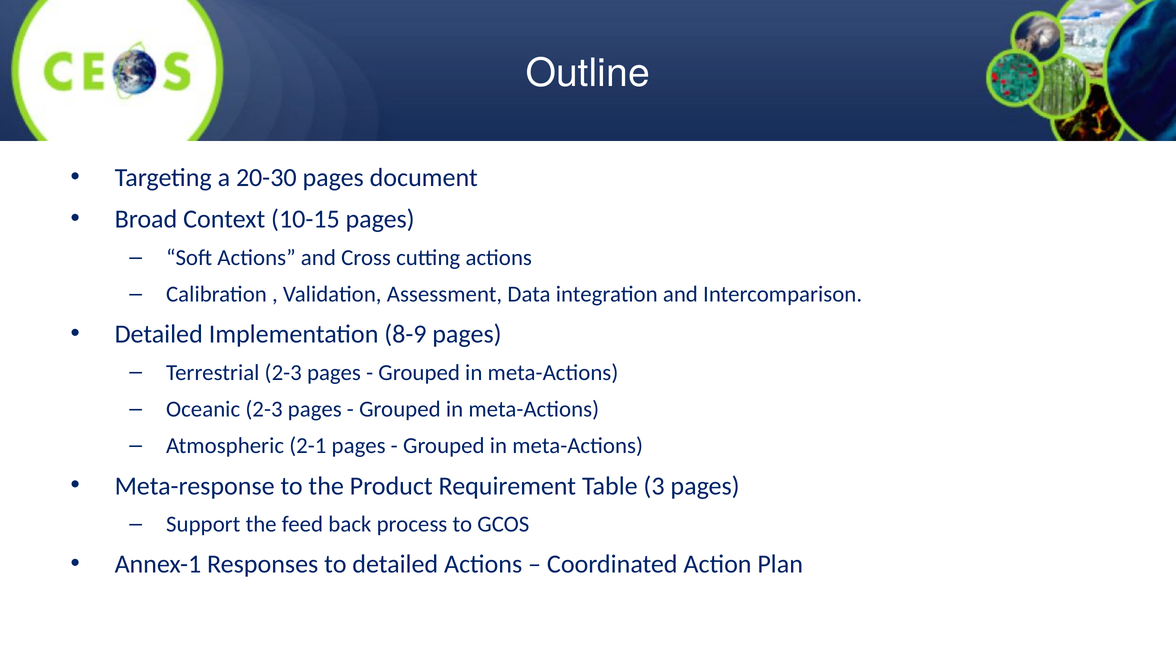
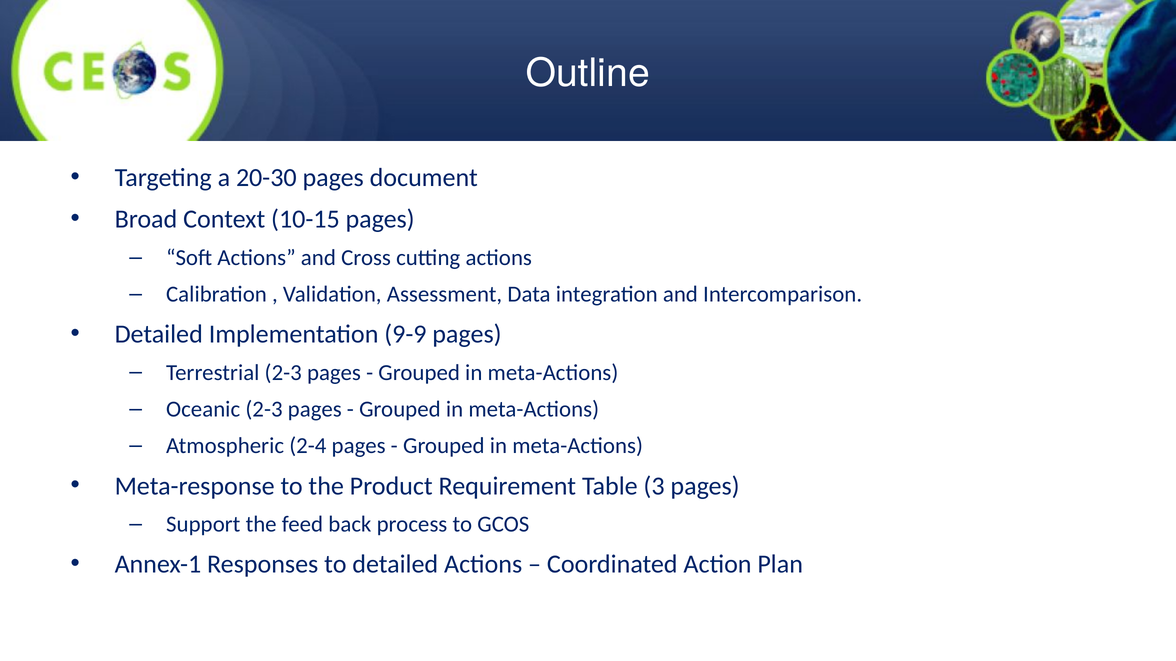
8-9: 8-9 -> 9-9 (405, 335)
2-1: 2-1 -> 2-4 (308, 446)
